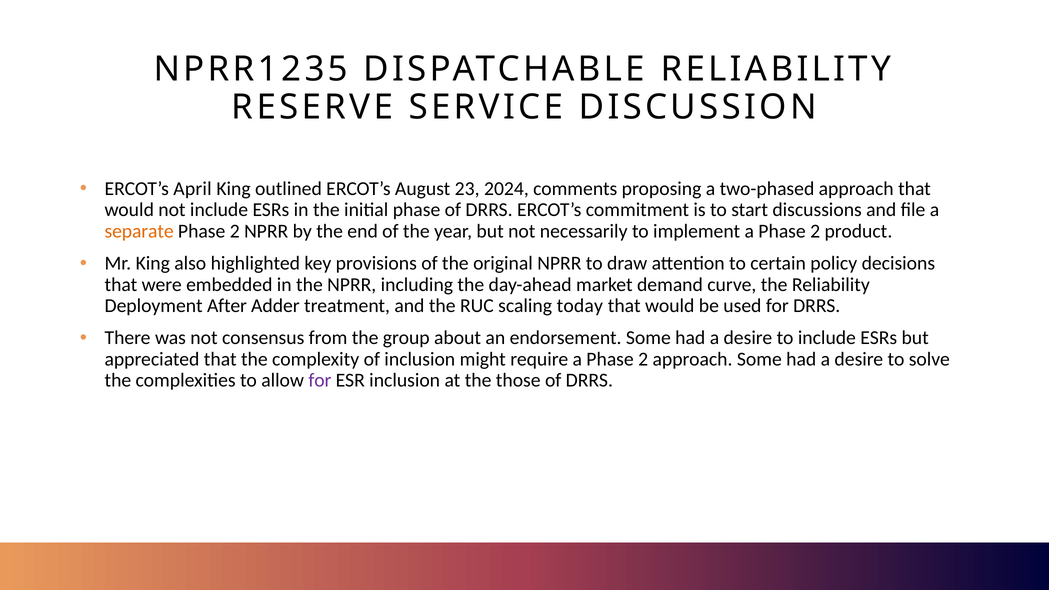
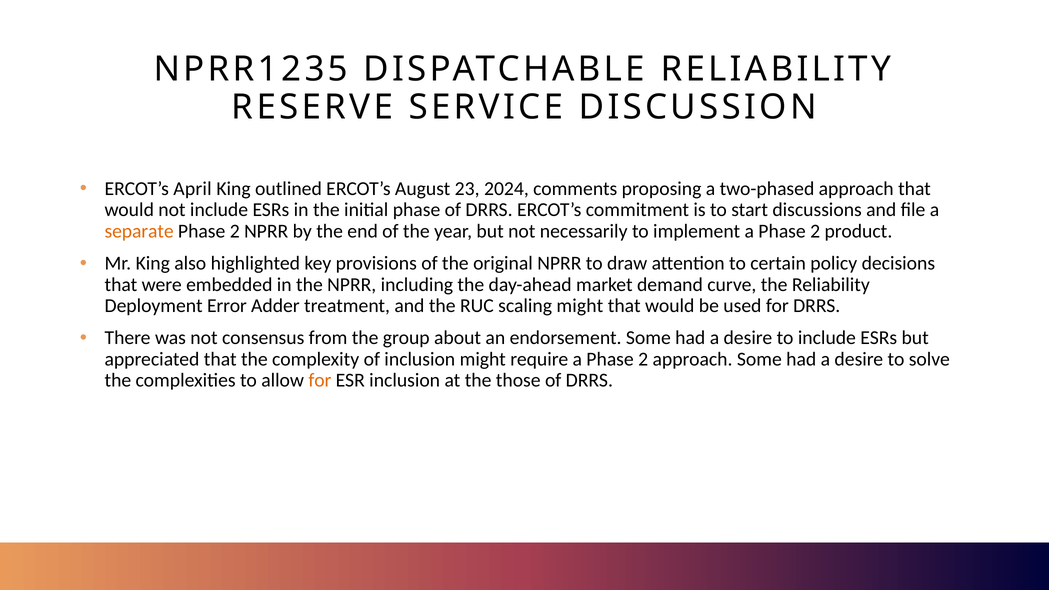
After: After -> Error (227, 306)
scaling today: today -> might (580, 306)
for colour: purple -> orange (320, 381)
